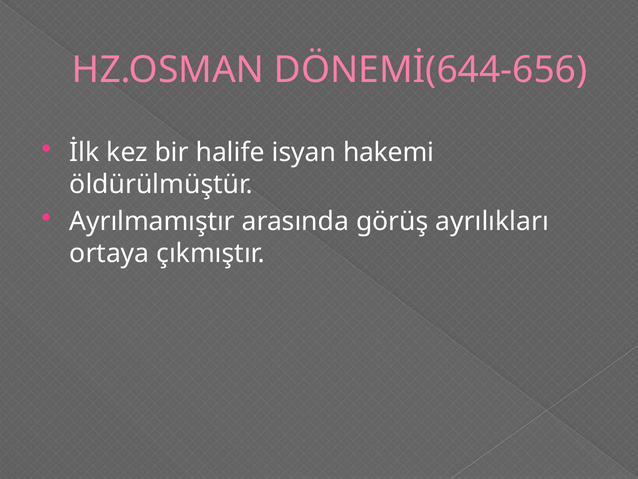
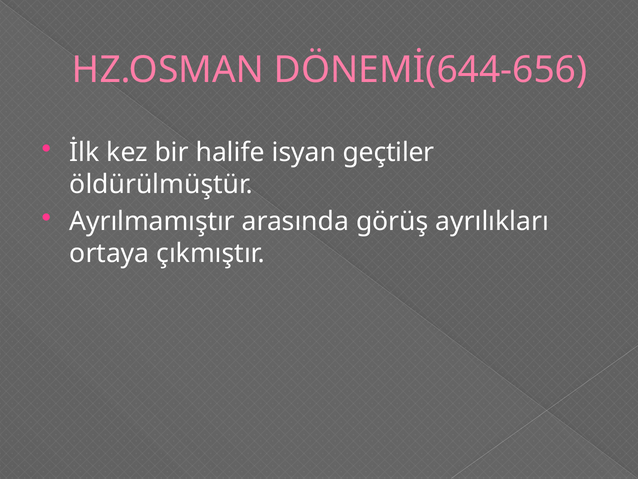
hakemi: hakemi -> geçtiler (389, 152)
